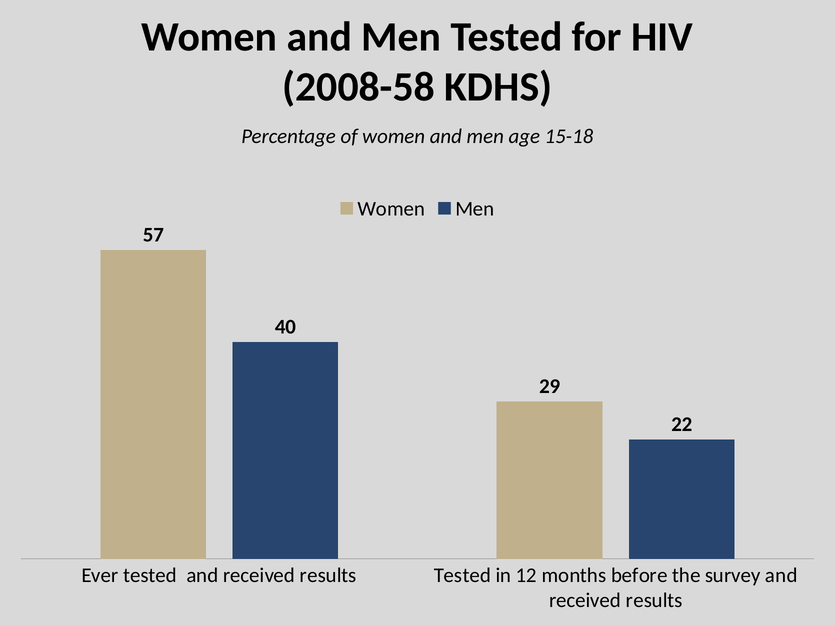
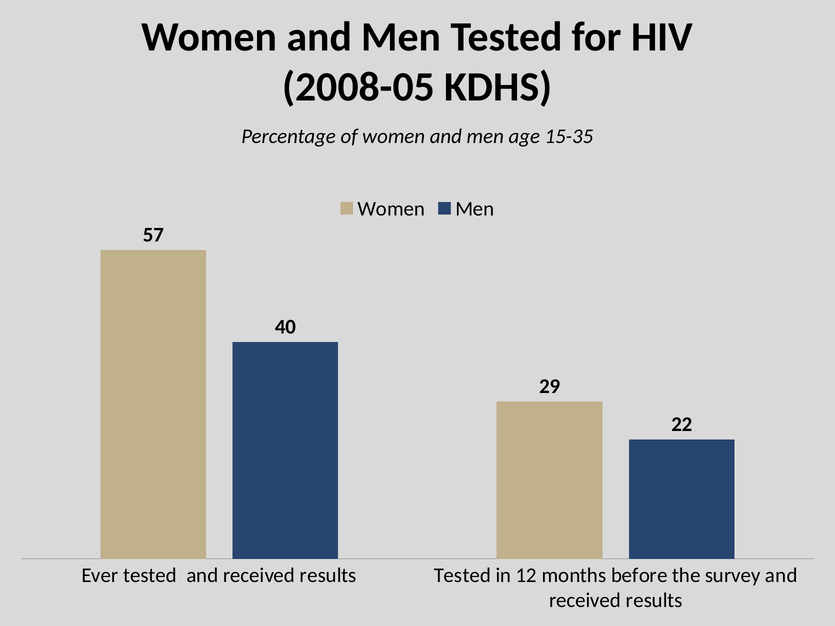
2008-58: 2008-58 -> 2008-05 (359, 87)
15-18: 15-18 -> 15-35 (569, 136)
